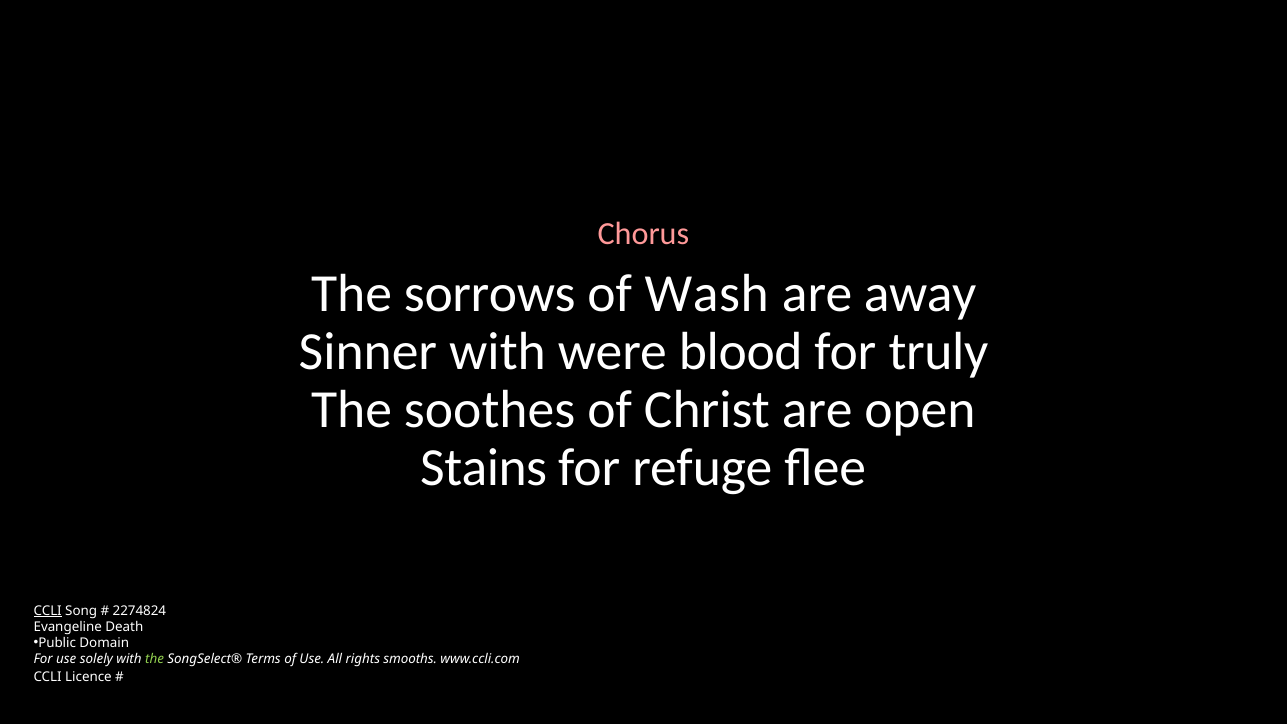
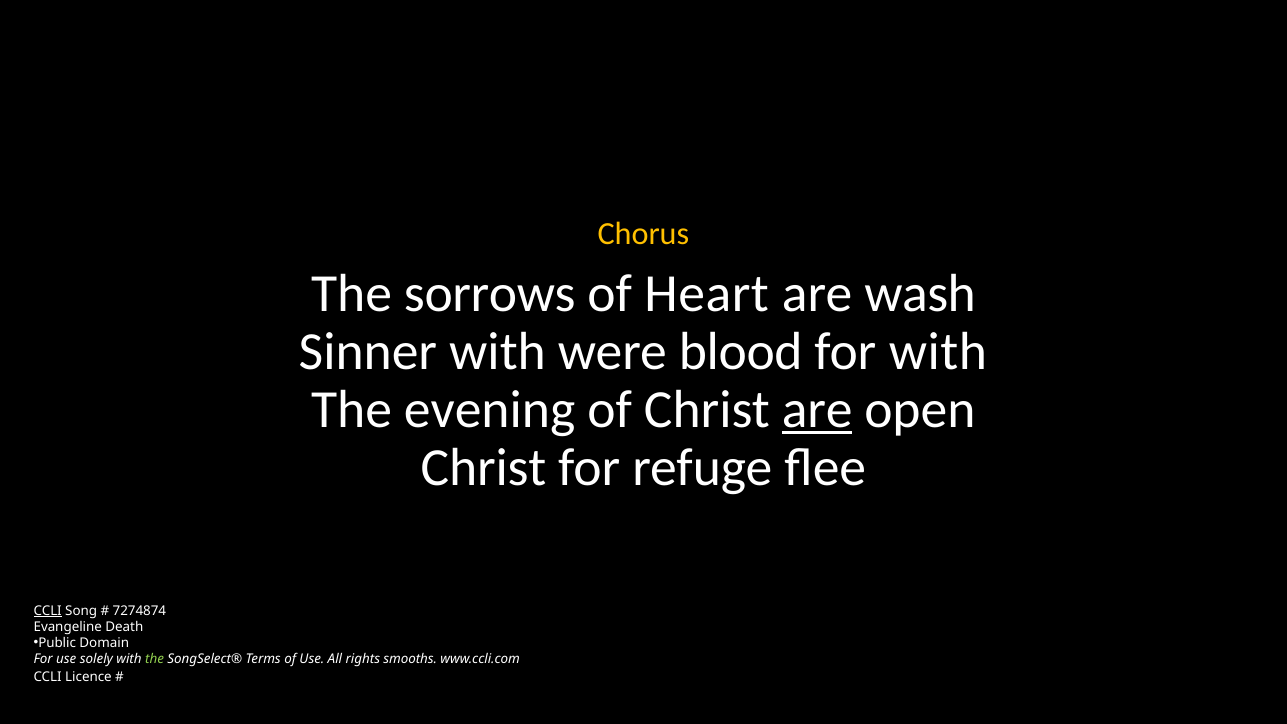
Chorus colour: pink -> yellow (643, 234)
Wash: Wash -> Heart (707, 294)
away: away -> wash (920, 294)
for truly: truly -> with (938, 352)
soothes: soothes -> evening (490, 409)
are underline: none -> present (817, 409)
Stains: Stains -> Christ (483, 467)
2274824: 2274824 -> 7274874 (139, 611)
